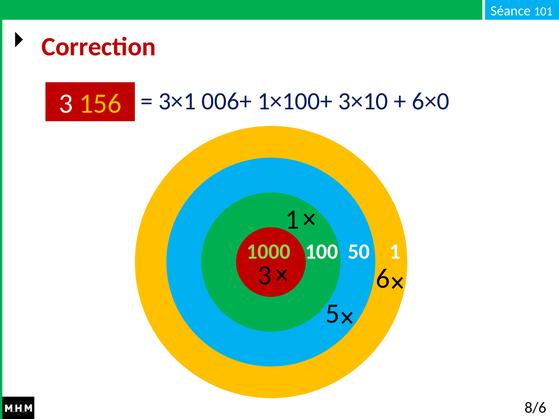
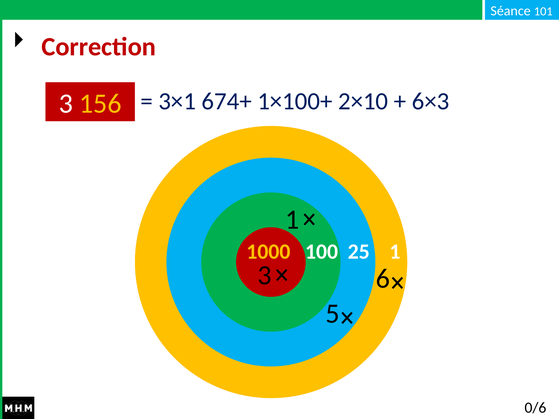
006+: 006+ -> 674+ (227, 101)
3×10: 3×10 -> 2×10 (363, 101)
6×0: 6×0 -> 6×3 (431, 101)
1000 colour: light green -> yellow (268, 252)
50: 50 -> 25 (359, 252)
8/6: 8/6 -> 0/6 (535, 408)
